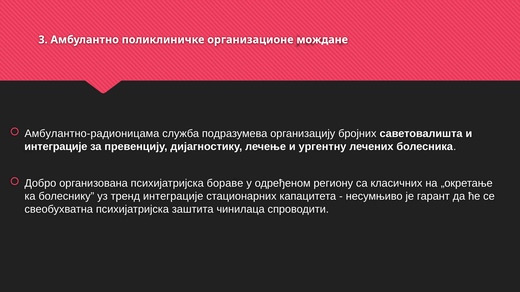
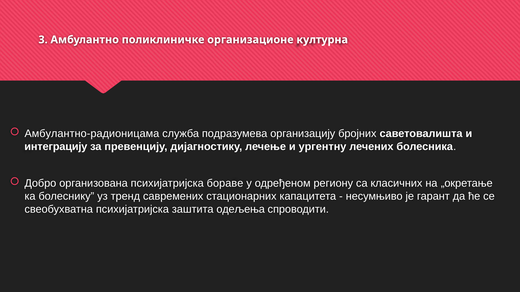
мождане: мождане -> културна (322, 40)
интеграције: интеграције -> интеграцију (56, 147)
тренд интеграције: интеграције -> савремених (173, 197)
чинилаца: чинилаца -> одељења (241, 210)
